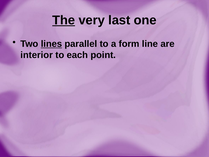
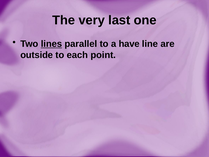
The underline: present -> none (64, 20)
form: form -> have (129, 44)
interior: interior -> outside (37, 55)
